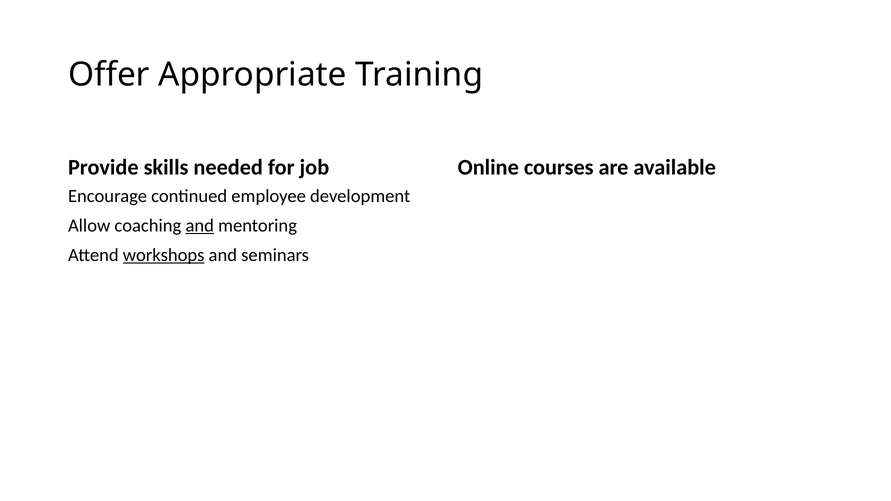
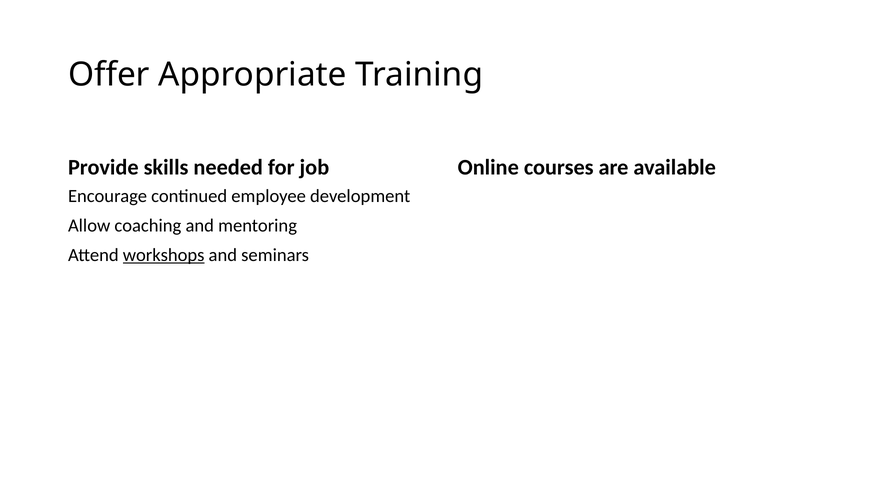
and underline: present -> none (200, 226)
